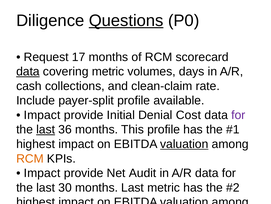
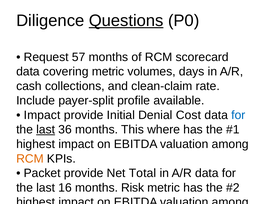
17: 17 -> 57 (79, 57)
data underline: present -> none (28, 71)
for colour: purple -> blue (238, 115)
This profile: profile -> where (164, 129)
valuation underline: present -> none (184, 144)
Impact: Impact -> Packet (42, 172)
Audit: Audit -> Total (143, 172)
30: 30 -> 16 (65, 187)
months Last: Last -> Risk (133, 187)
